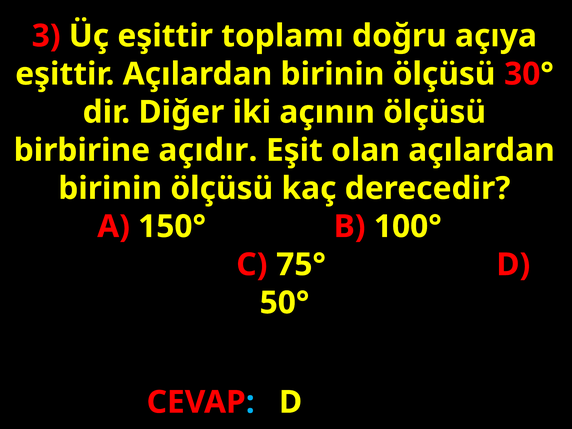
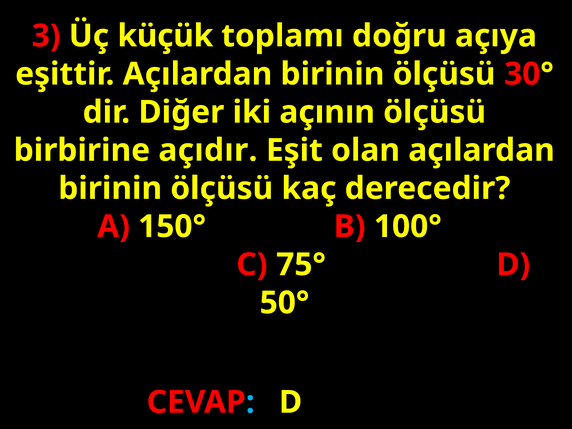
Üç eşittir: eşittir -> küçük (165, 36)
